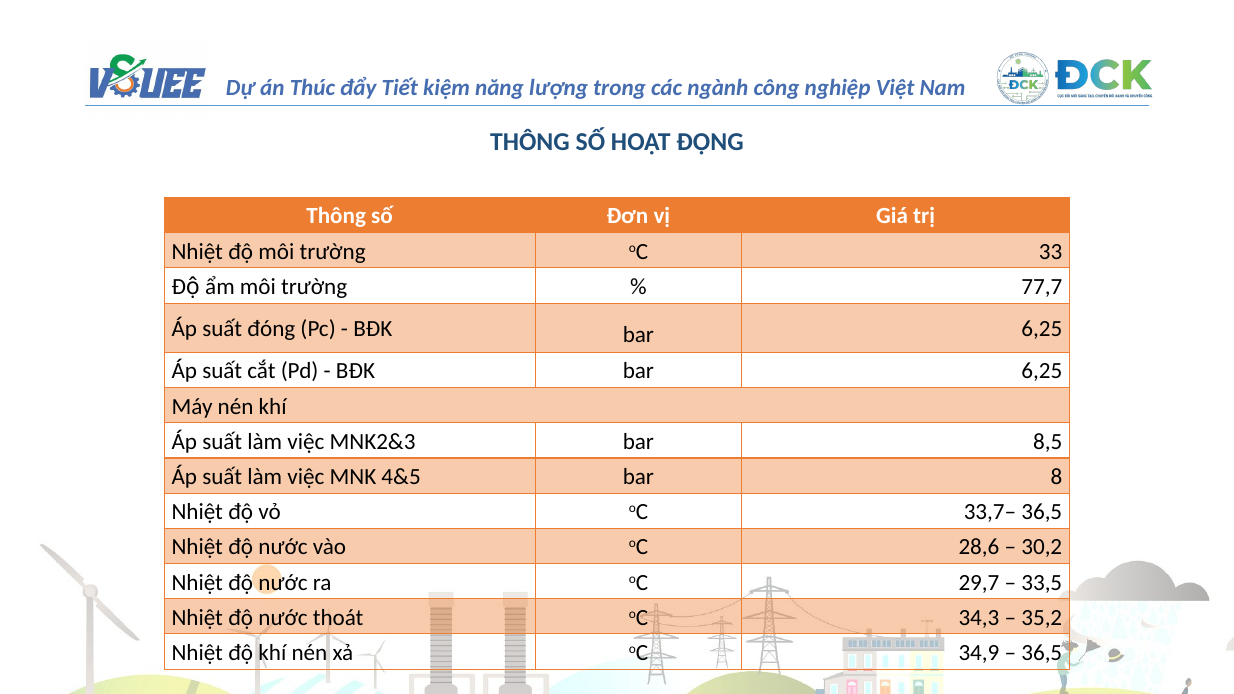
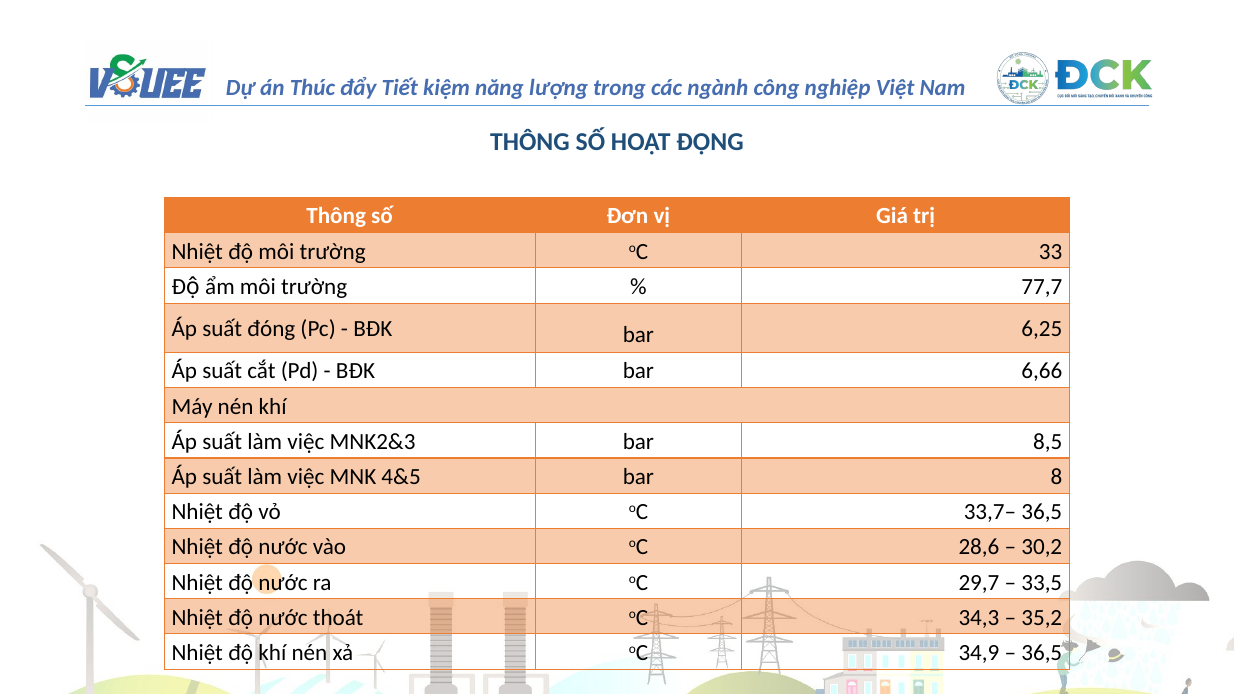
6,25: 6,25 -> 6,66 (1042, 371)
